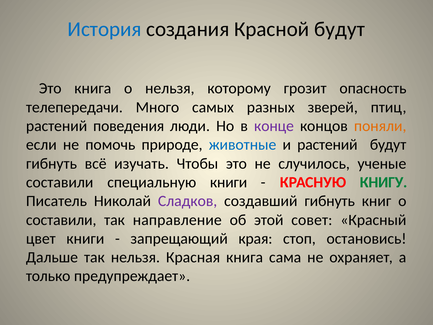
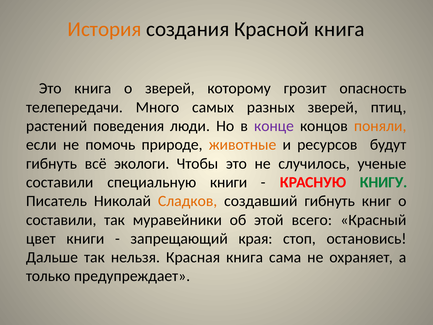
История colour: blue -> orange (104, 29)
Красной будут: будут -> книга (339, 29)
о нельзя: нельзя -> зверей (170, 88)
животные colour: blue -> orange (243, 145)
и растений: растений -> ресурсов (327, 145)
изучать: изучать -> экологи (142, 163)
Сладков colour: purple -> orange (188, 201)
направление: направление -> муравейники (177, 220)
совет: совет -> всего (312, 220)
